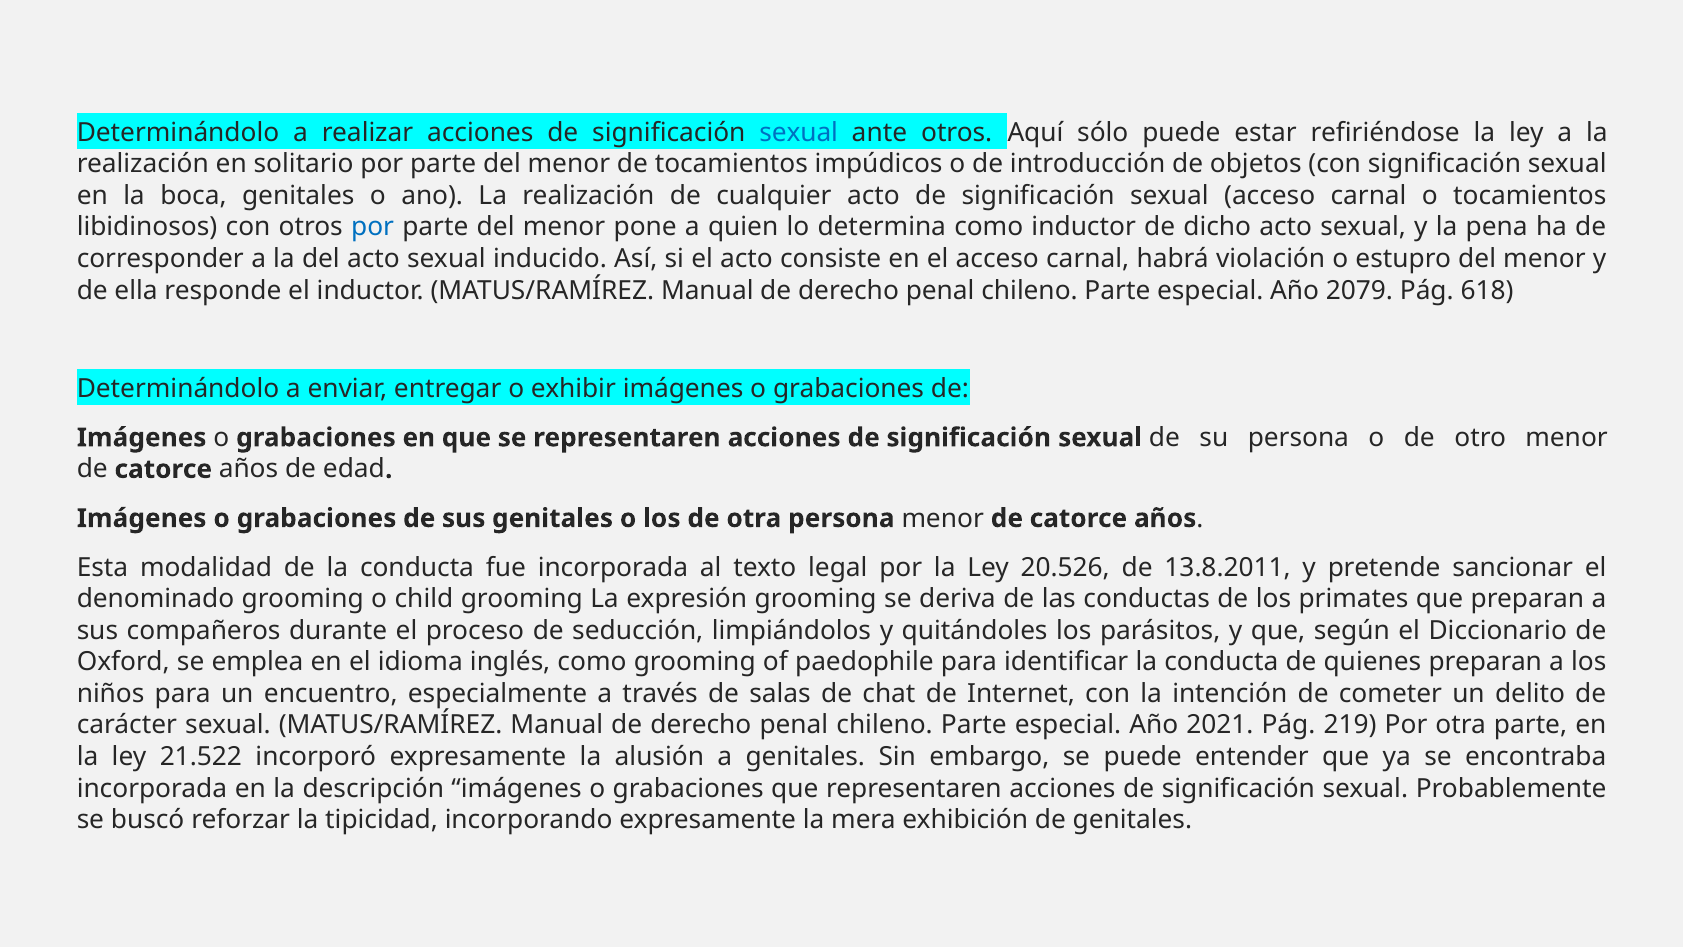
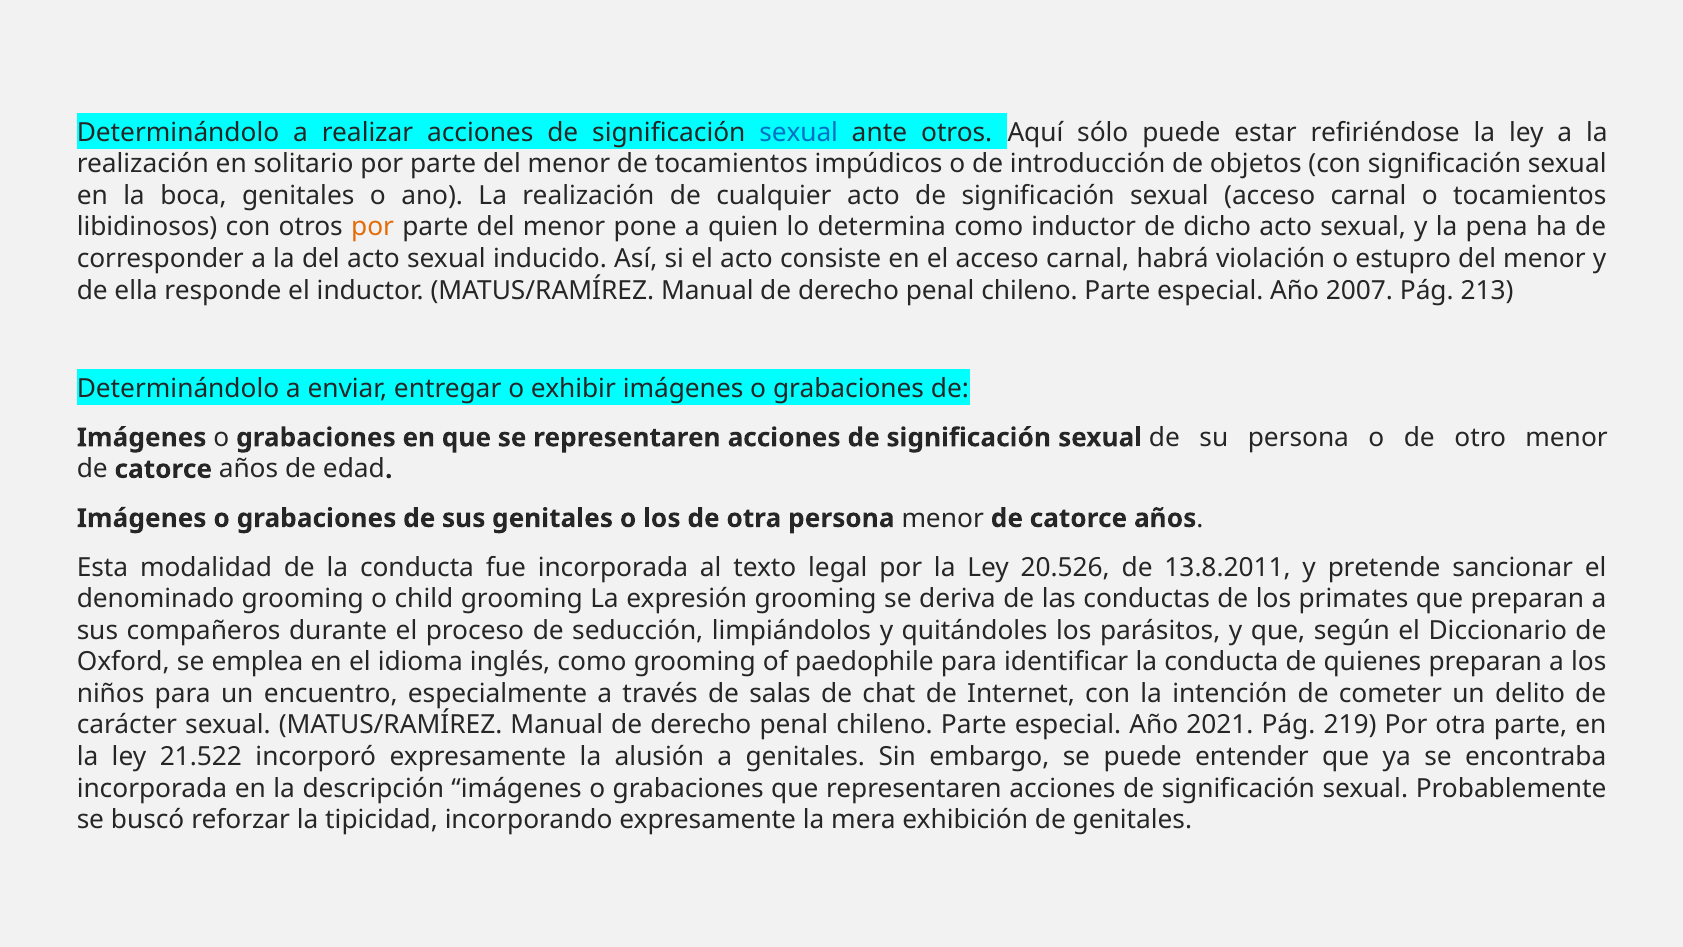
por colour: blue -> orange (373, 227)
2079: 2079 -> 2007 (1359, 290)
618: 618 -> 213 (1487, 290)
